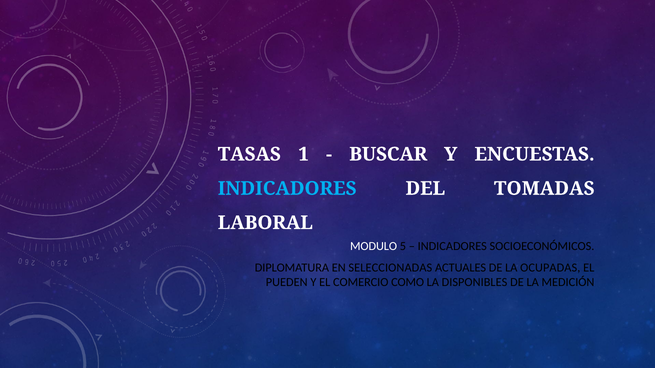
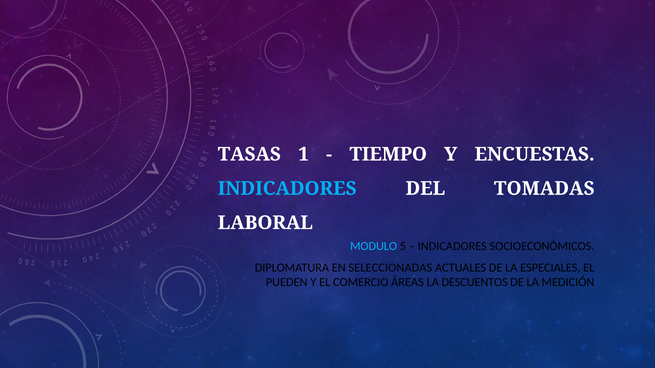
BUSCAR: BUSCAR -> TIEMPO (388, 154)
MODULO colour: white -> light blue (374, 246)
OCUPADAS: OCUPADAS -> ESPECIALES (550, 268)
COMO: COMO -> ÁREAS (408, 283)
DISPONIBLES: DISPONIBLES -> DESCUENTOS (475, 283)
